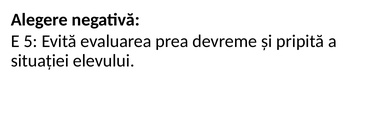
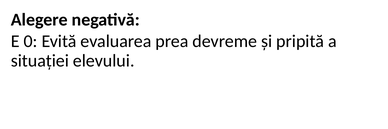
5: 5 -> 0 (31, 41)
